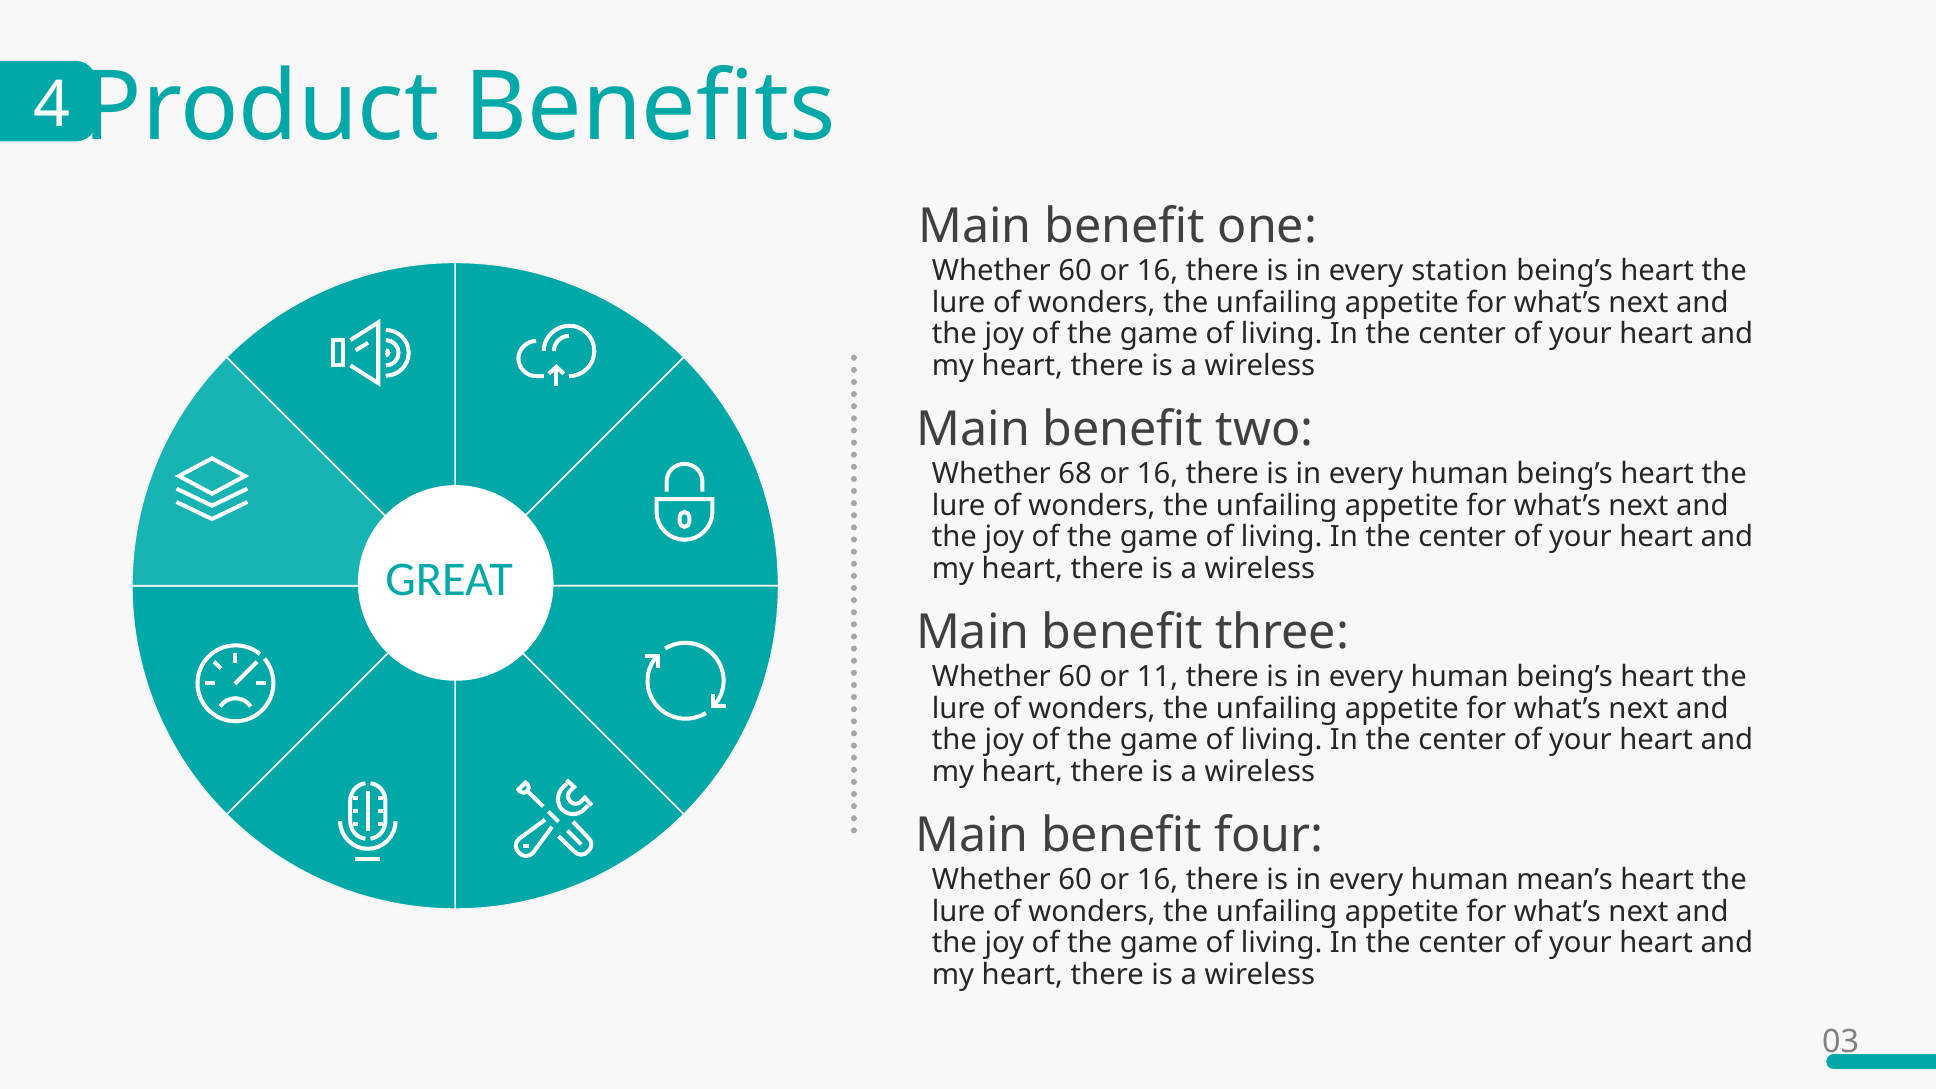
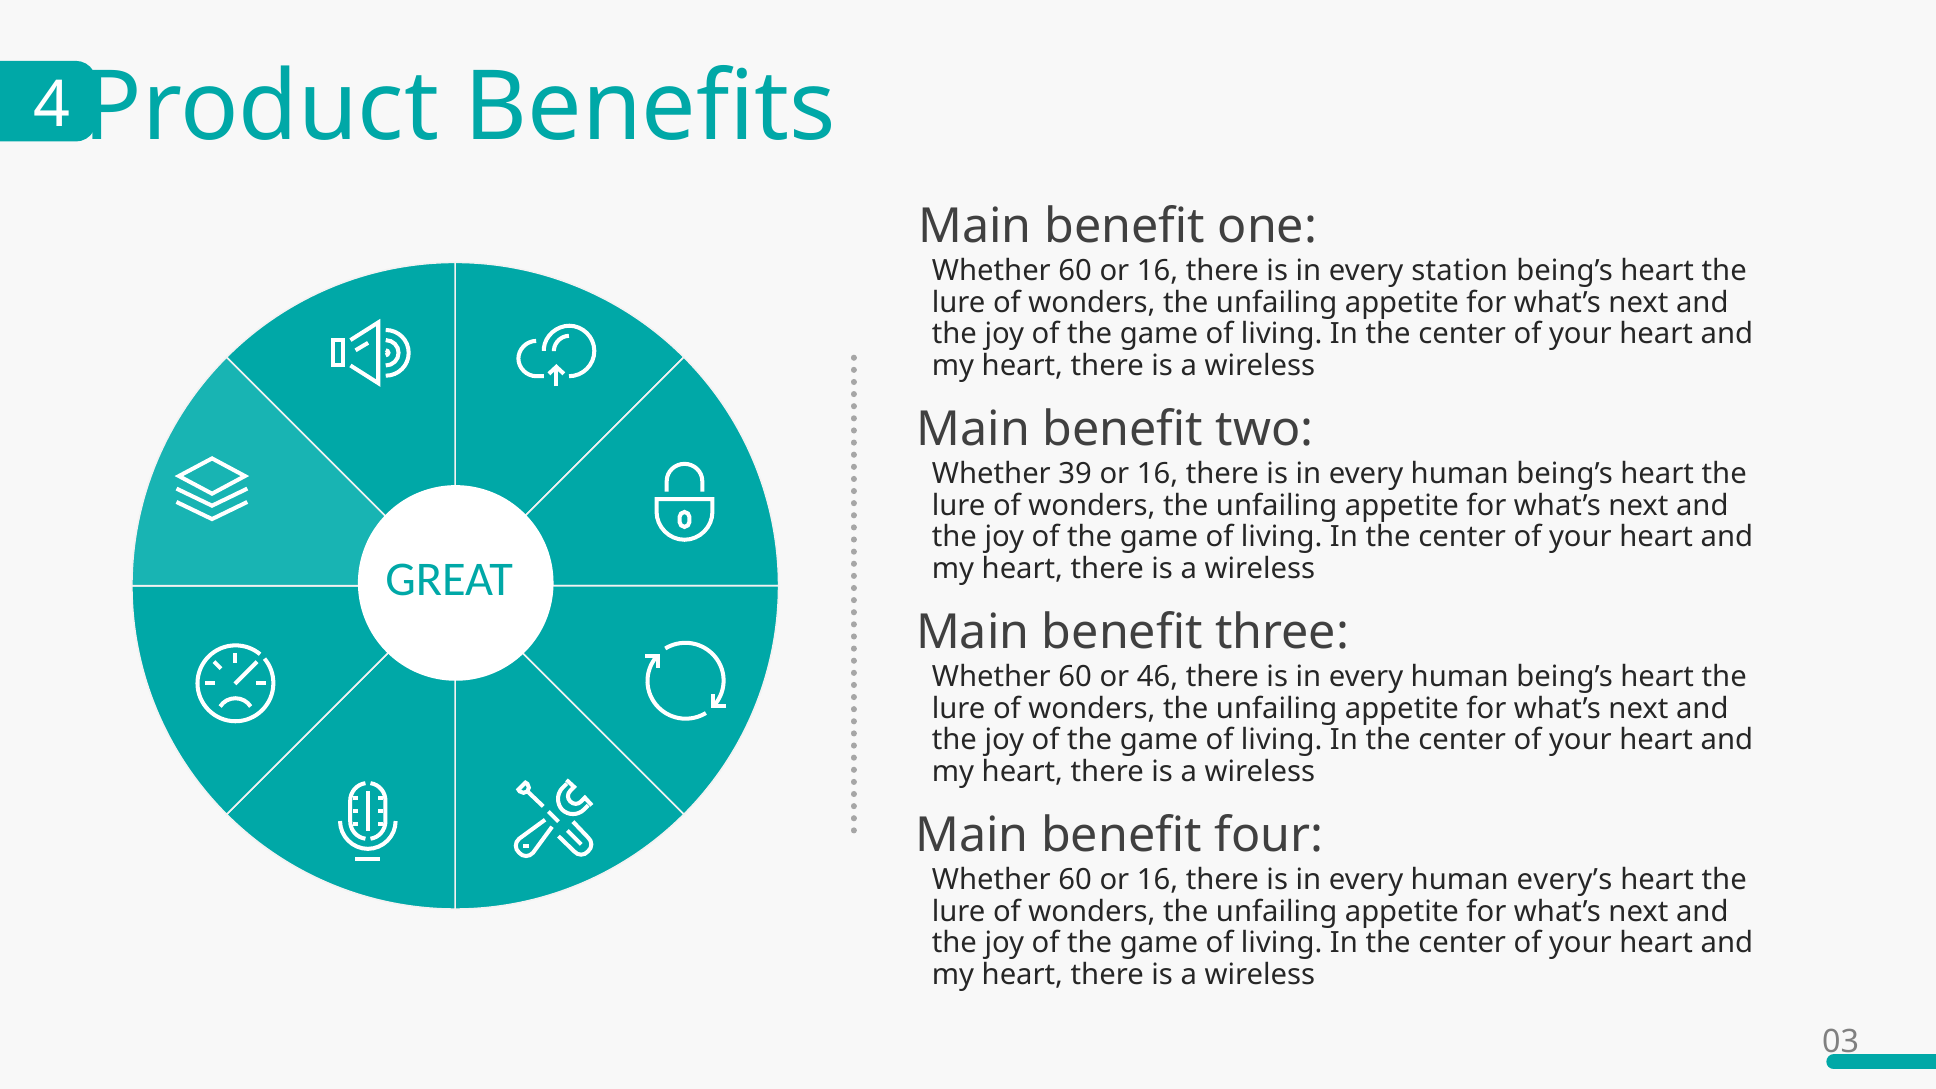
68: 68 -> 39 (1075, 474)
11: 11 -> 46 (1158, 677)
mean’s: mean’s -> every’s (1564, 880)
